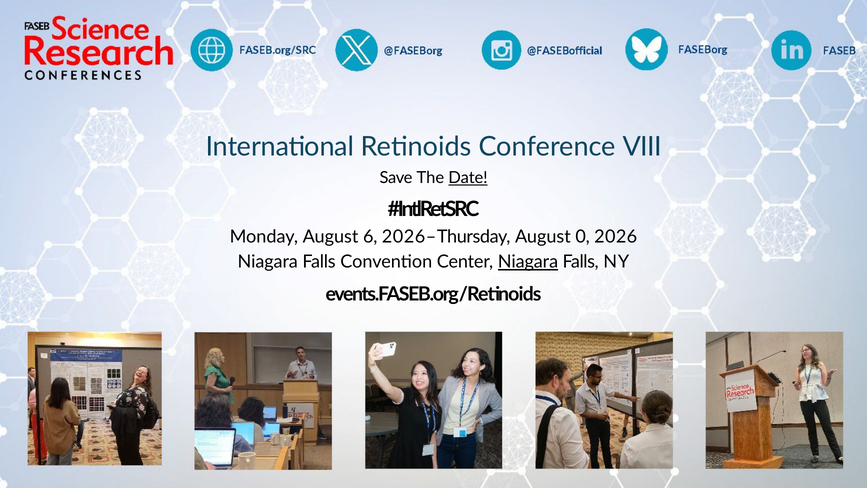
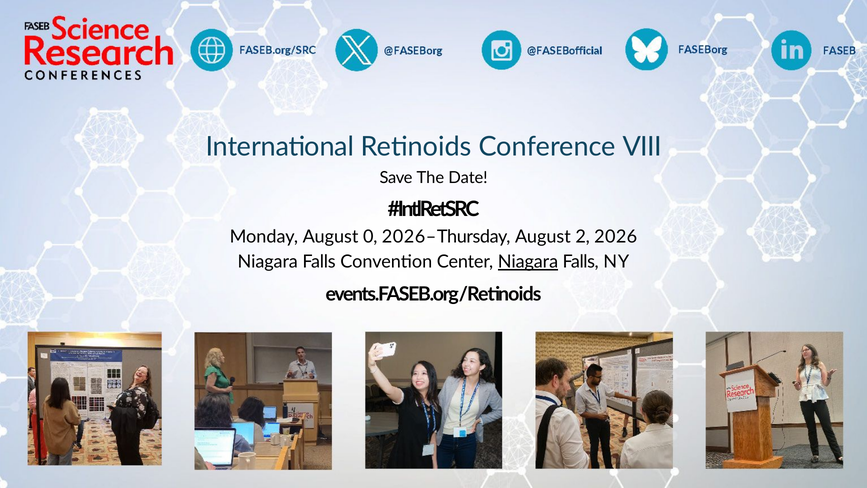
Date underline: present -> none (468, 178)
6: 6 -> 0 (370, 237)
0: 0 -> 2 (583, 237)
